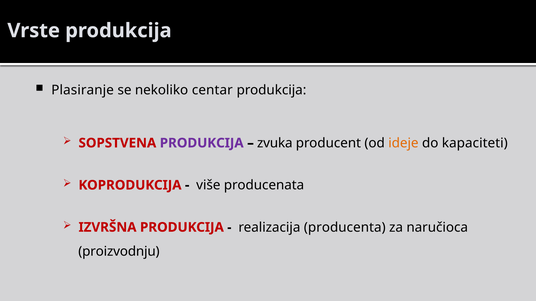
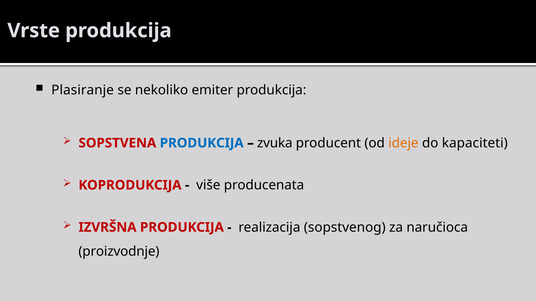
centar: centar -> emiter (212, 90)
PRODUKCIJA colour: purple -> blue (202, 143)
producenta: producenta -> sopstvenog (345, 228)
proizvodnju: proizvodnju -> proizvodnje (119, 252)
